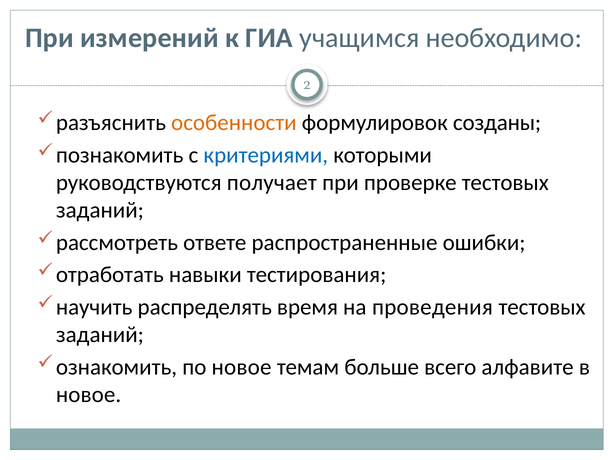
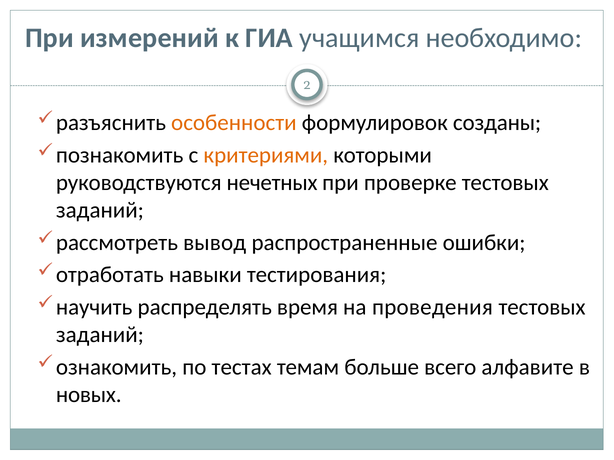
критериями colour: blue -> orange (266, 155)
получает: получает -> нечетных (272, 183)
ответе: ответе -> вывод (215, 243)
по новое: новое -> тестах (242, 367)
новое: новое -> новых (89, 395)
